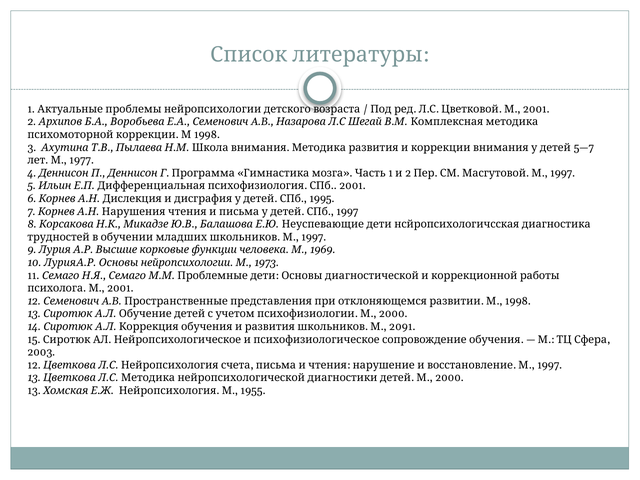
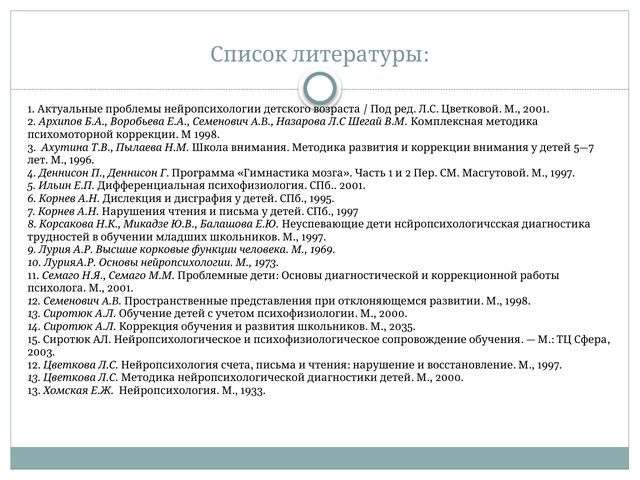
1977: 1977 -> 1996 (82, 160)
2091: 2091 -> 2035 (402, 327)
1955: 1955 -> 1933 (253, 391)
